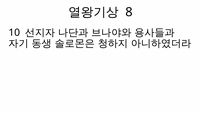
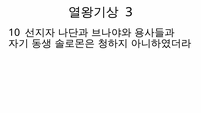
8: 8 -> 3 (129, 12)
